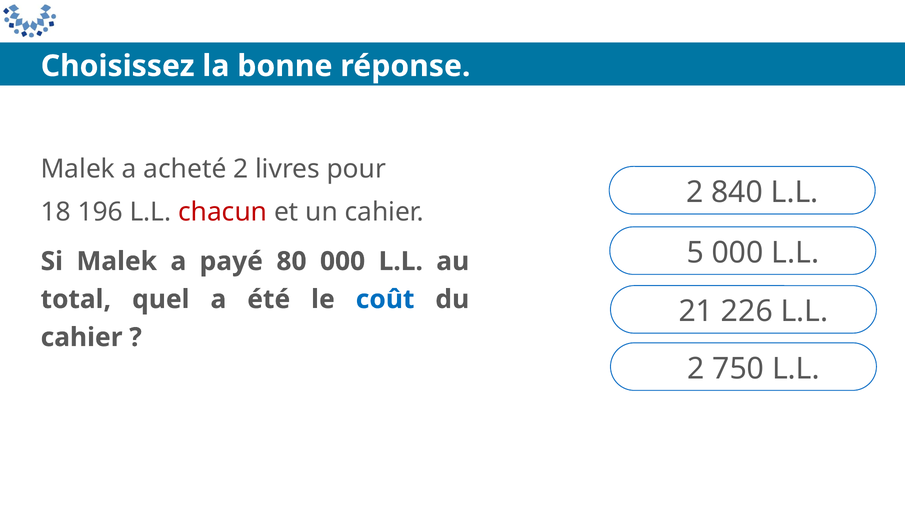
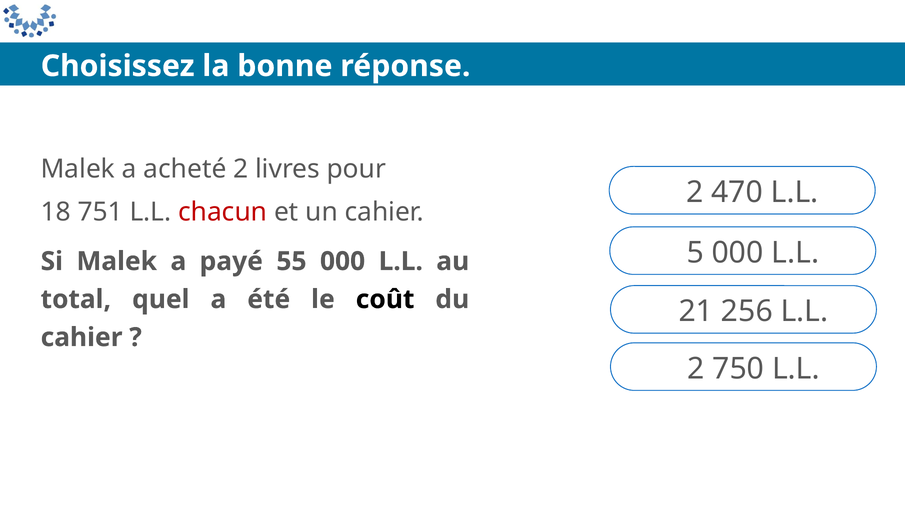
840: 840 -> 470 (737, 192)
196: 196 -> 751 (100, 212)
80: 80 -> 55 (291, 261)
coût colour: blue -> black (385, 299)
226: 226 -> 256 (747, 312)
